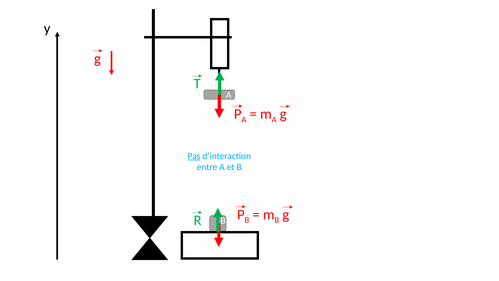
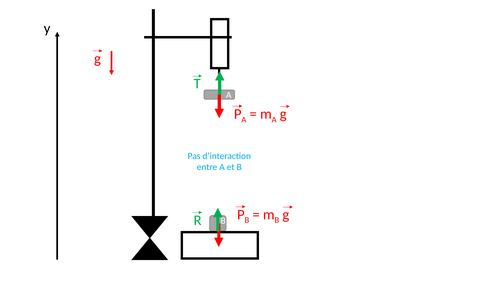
Pas underline: present -> none (194, 156)
